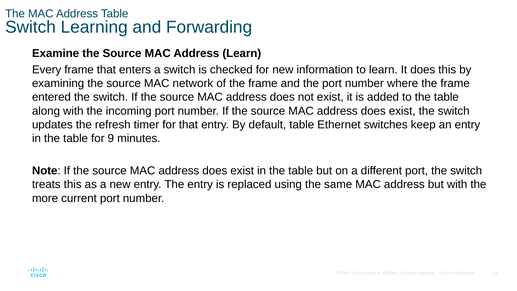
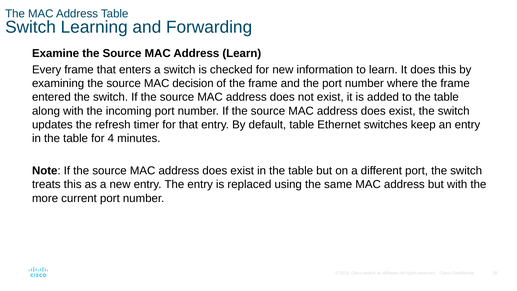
network: network -> decision (193, 83)
9: 9 -> 4 (111, 138)
